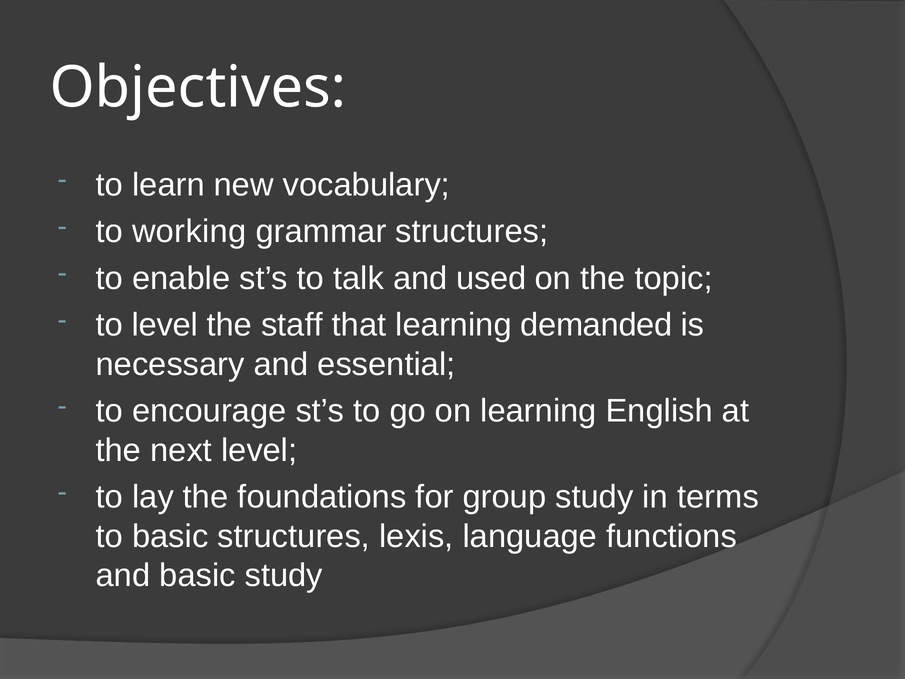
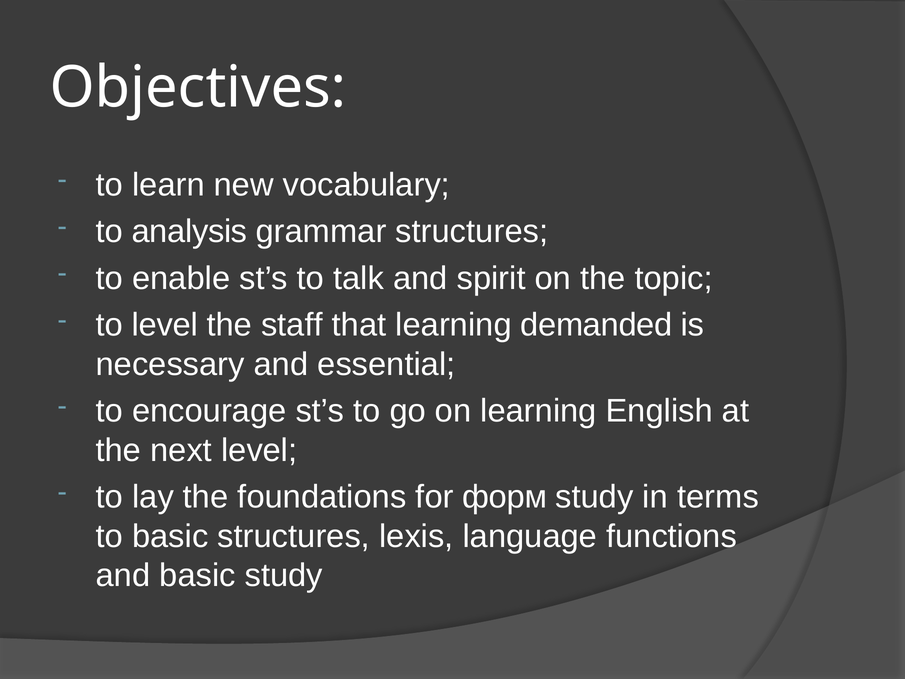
working: working -> analysis (189, 231)
used: used -> spirit (491, 278)
group: group -> форм (505, 497)
